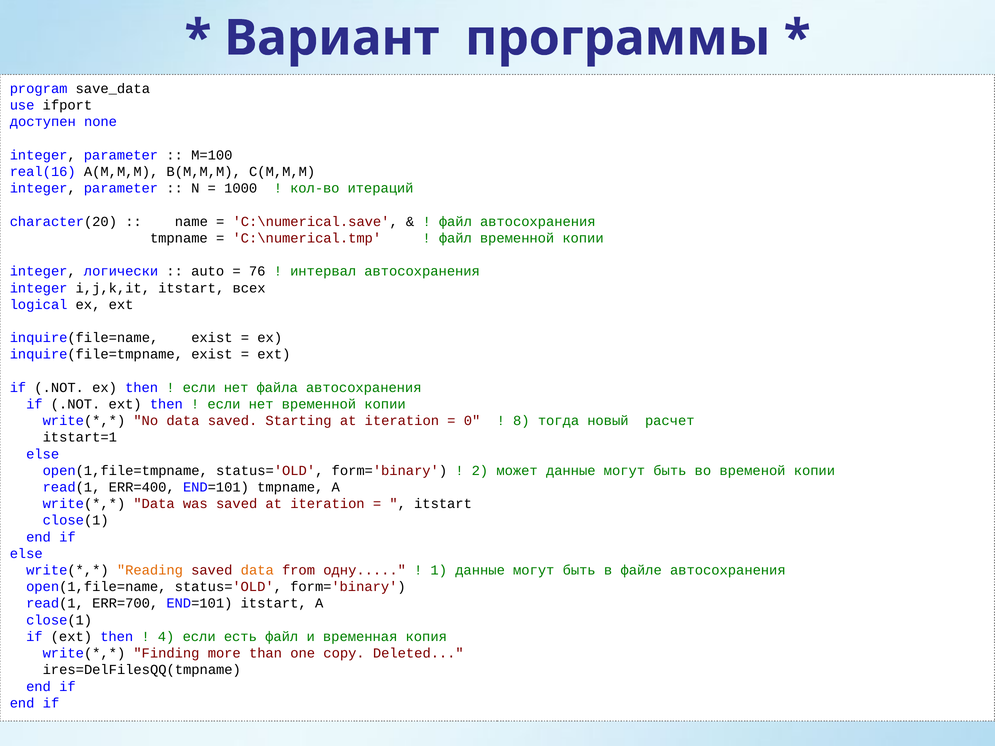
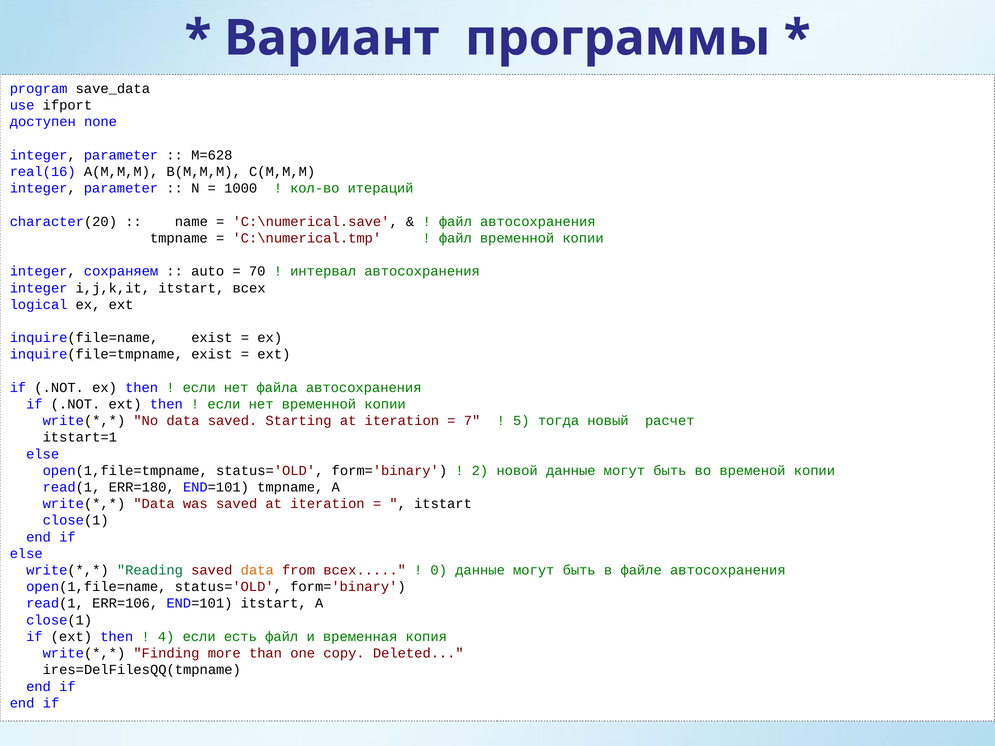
M=100: M=100 -> M=628 (212, 155)
логически: логически -> сохраняем (121, 271)
76: 76 -> 70 (257, 271)
0: 0 -> 7 (472, 421)
8: 8 -> 5 (521, 421)
может: может -> новой (517, 471)
ERR=400: ERR=400 -> ERR=180 (142, 487)
Reading colour: orange -> green (150, 570)
from одну: одну -> всех (365, 570)
1: 1 -> 0 (439, 570)
ERR=700: ERR=700 -> ERR=106 (125, 604)
